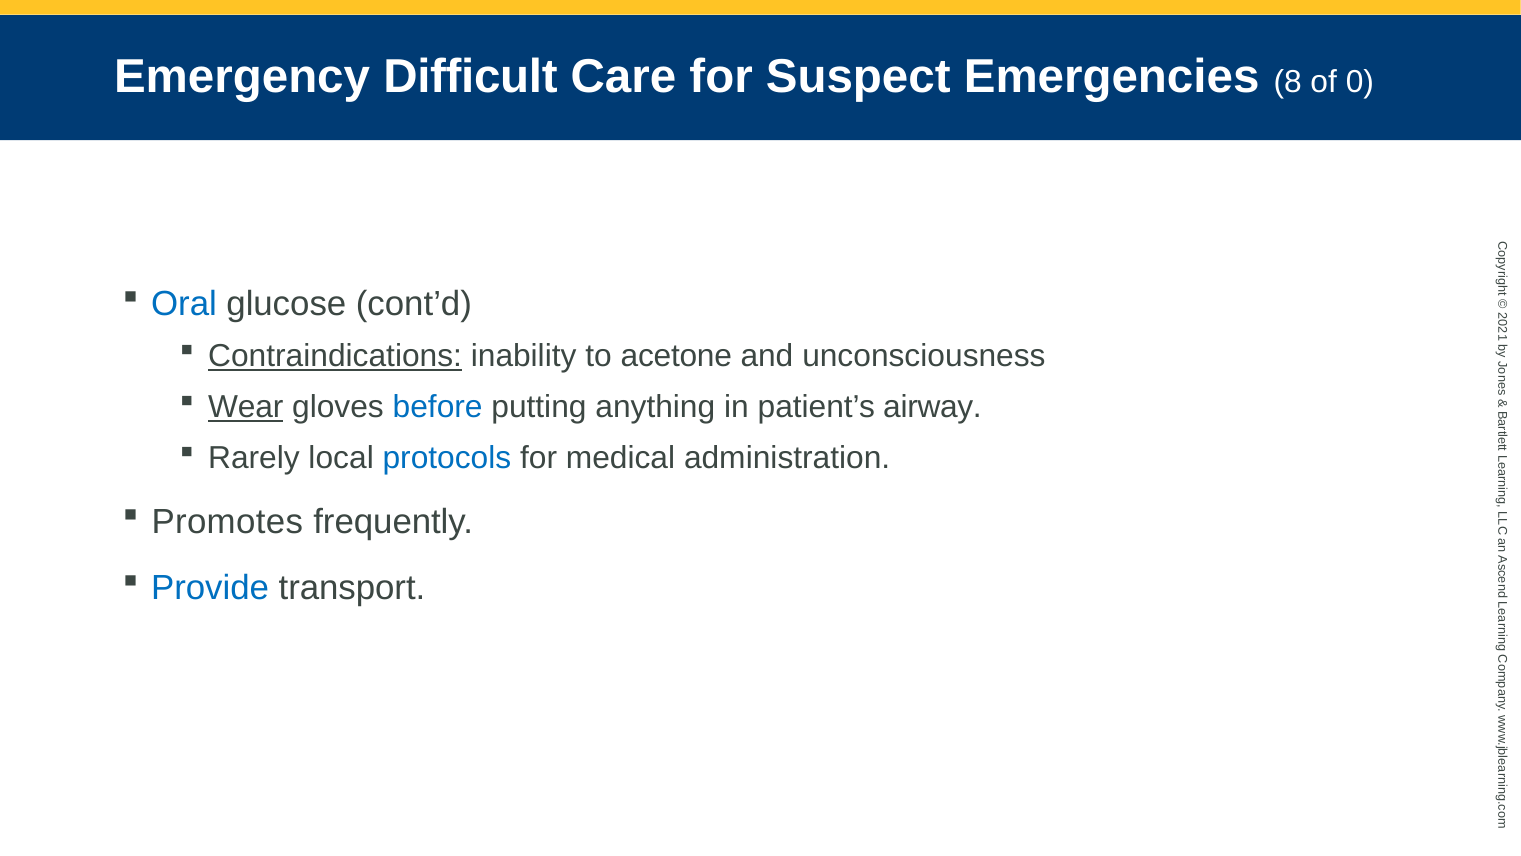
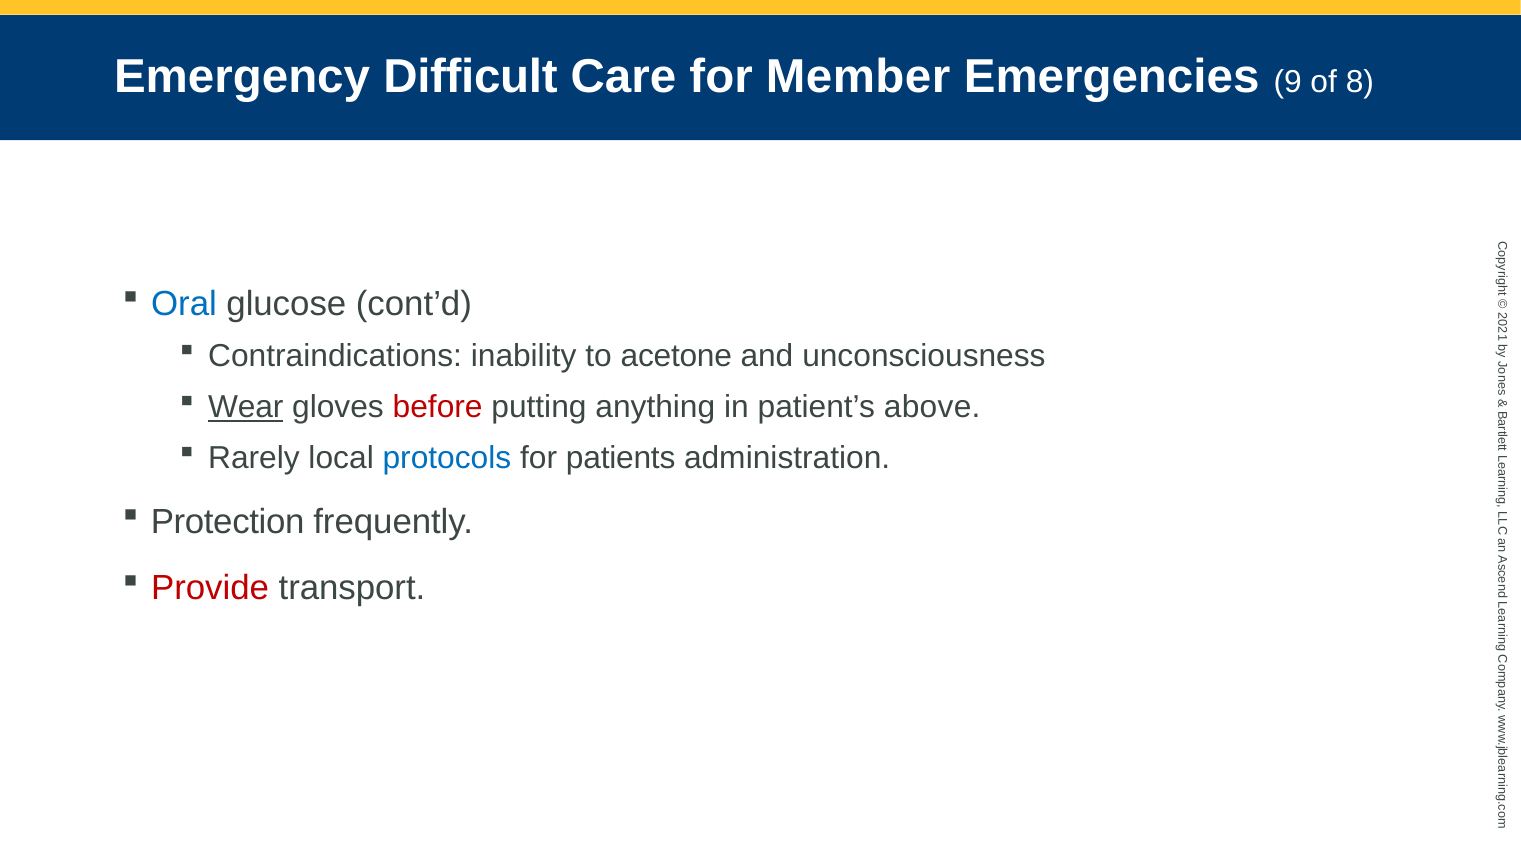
Suspect: Suspect -> Member (858, 76)
8: 8 -> 9 (1288, 82)
of 0: 0 -> 8 (1360, 82)
Contraindications underline: present -> none (335, 356)
before colour: blue -> red (438, 407)
airway: airway -> above (932, 407)
medical: medical -> patients (621, 458)
Promotes: Promotes -> Protection (228, 522)
Provide colour: blue -> red (210, 587)
